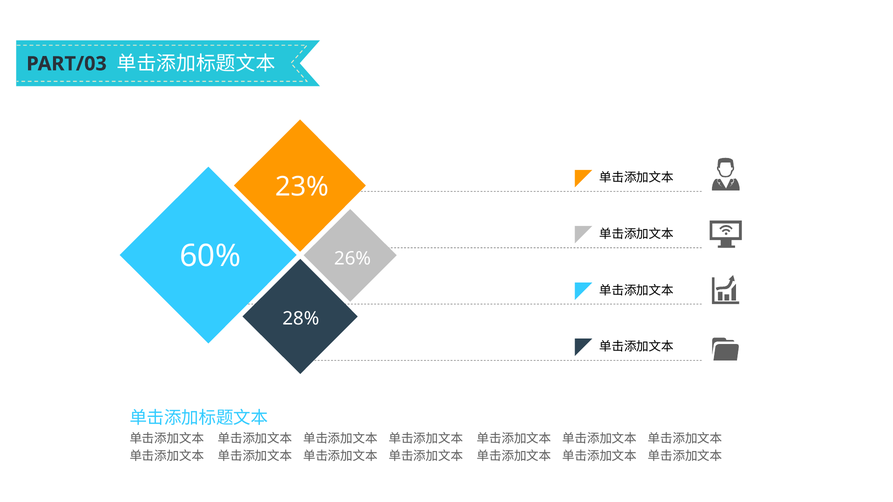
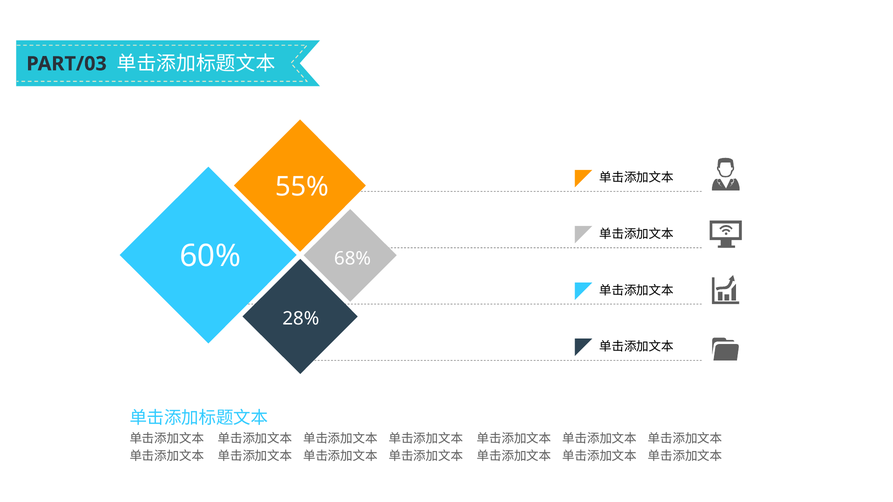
23%: 23% -> 55% (302, 187)
26%: 26% -> 68% (353, 259)
